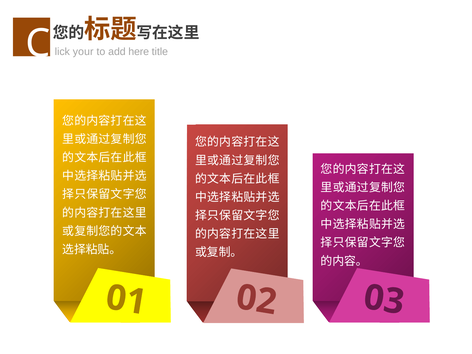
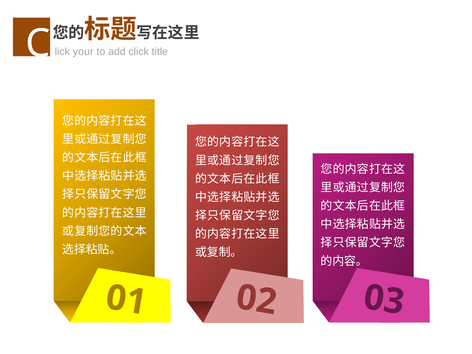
here: here -> click (139, 52)
